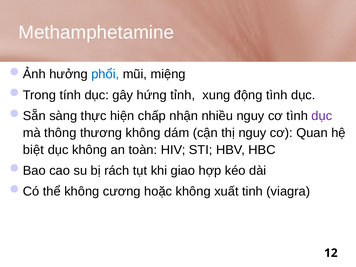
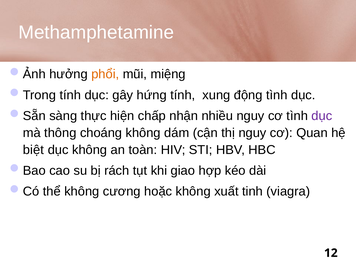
phổi colour: blue -> orange (105, 74)
hứng tỉnh: tỉnh -> tính (183, 95)
thương: thương -> choáng (101, 133)
